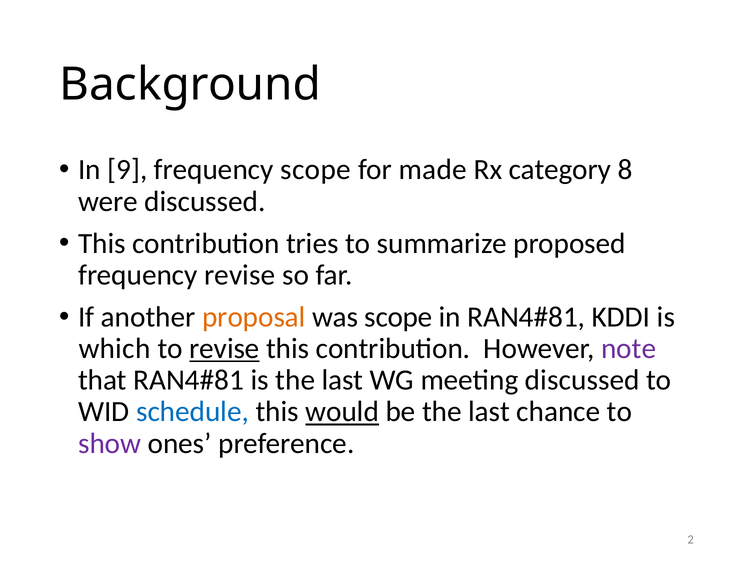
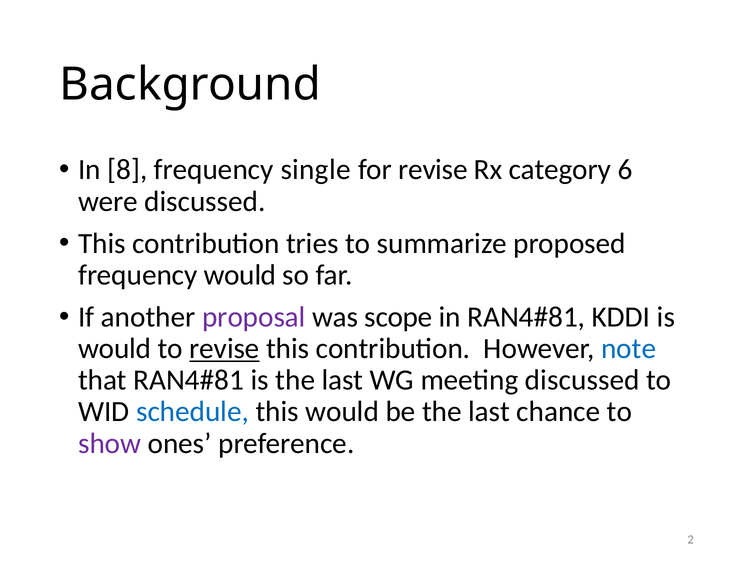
9: 9 -> 8 (127, 170)
frequency scope: scope -> single (316, 170)
for made: made -> revise (433, 170)
8: 8 -> 6 (625, 170)
frequency revise: revise -> would (240, 275)
proposal colour: orange -> purple (254, 317)
which: which -> would (115, 348)
note colour: purple -> blue (629, 348)
would underline: present -> none (342, 412)
